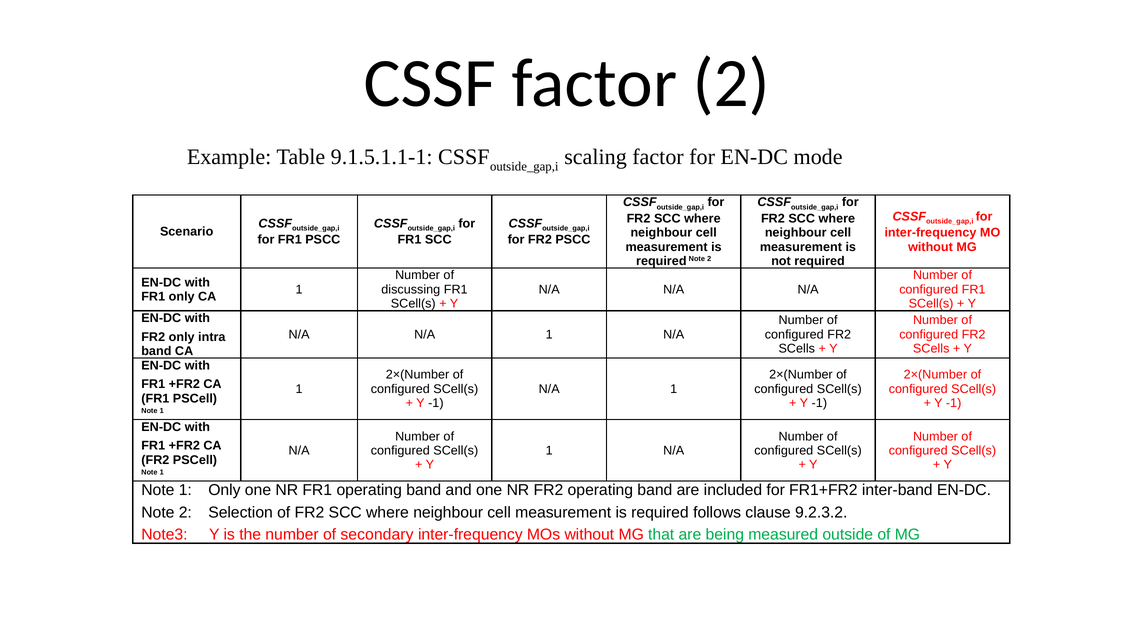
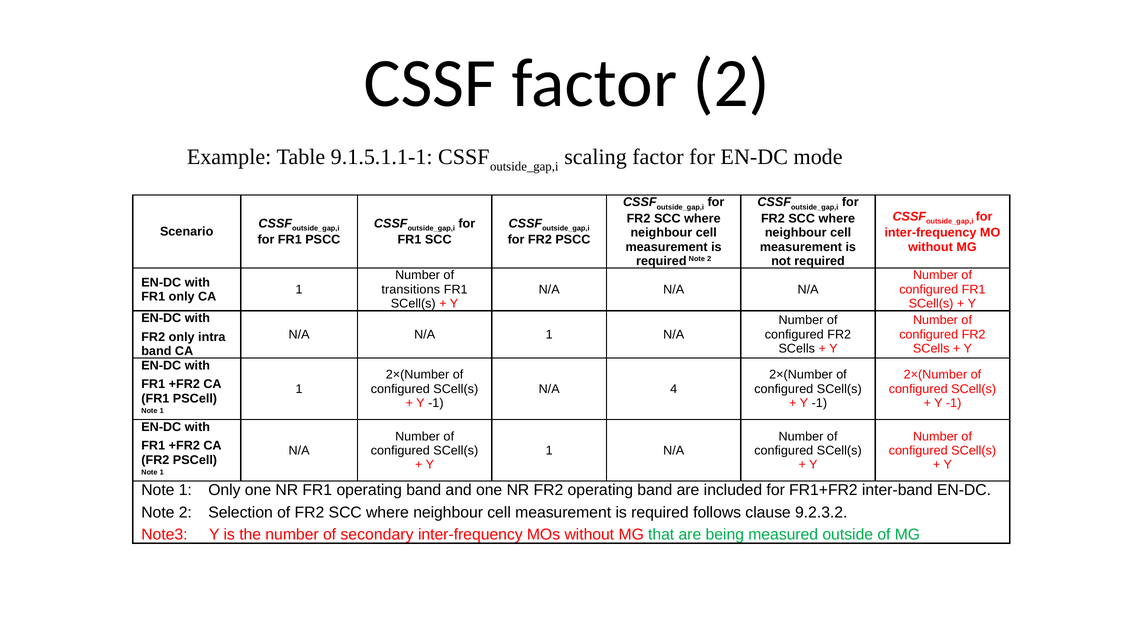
discussing: discussing -> transitions (411, 289)
1: 1 -> 4 (674, 389)
